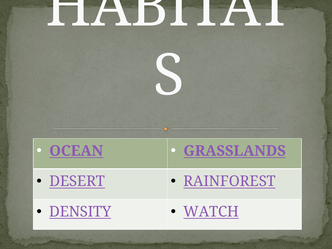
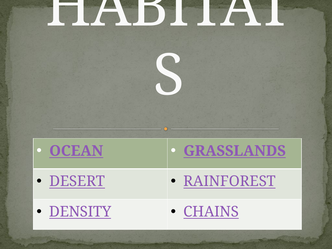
WATCH: WATCH -> CHAINS (211, 212)
